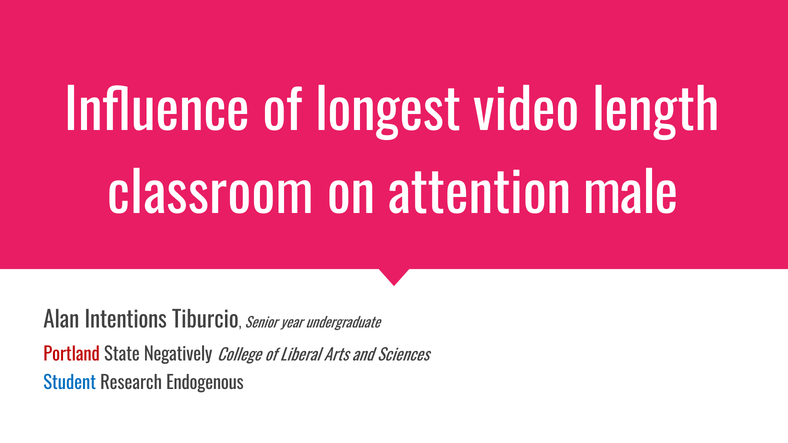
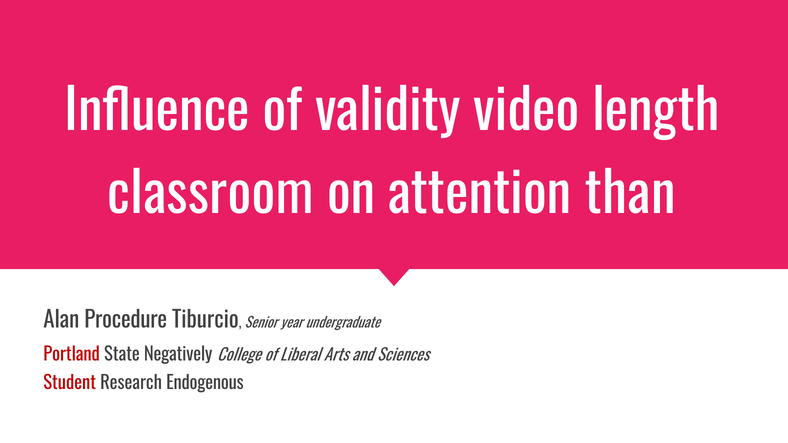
longest: longest -> validity (388, 112)
male: male -> than (630, 195)
Intentions: Intentions -> Procedure (126, 321)
Student colour: blue -> red (70, 383)
